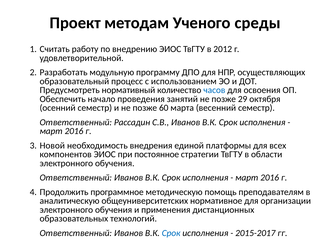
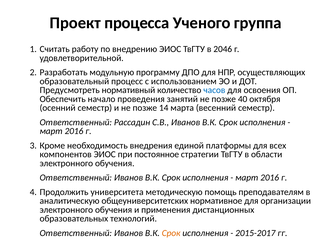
методам: методам -> процесса (137, 23)
среды: среды -> группа (258, 23)
2012: 2012 -> 2046 (223, 49)
29: 29 -> 40 (243, 99)
60: 60 -> 14 (164, 108)
Новой: Новой -> Кроме (52, 145)
программное: программное -> университета (117, 191)
Срок colour: blue -> orange (171, 232)
